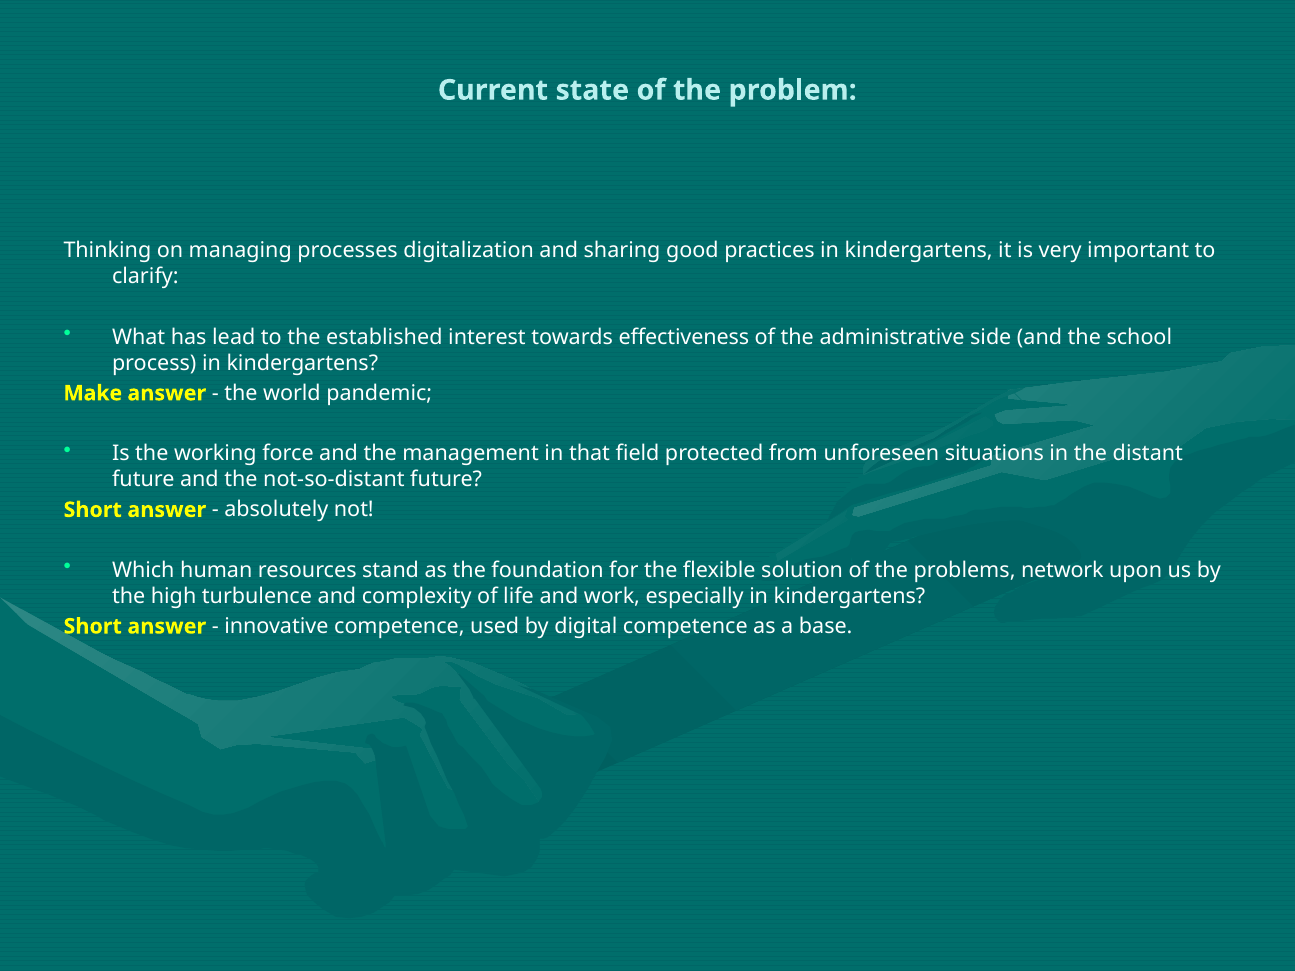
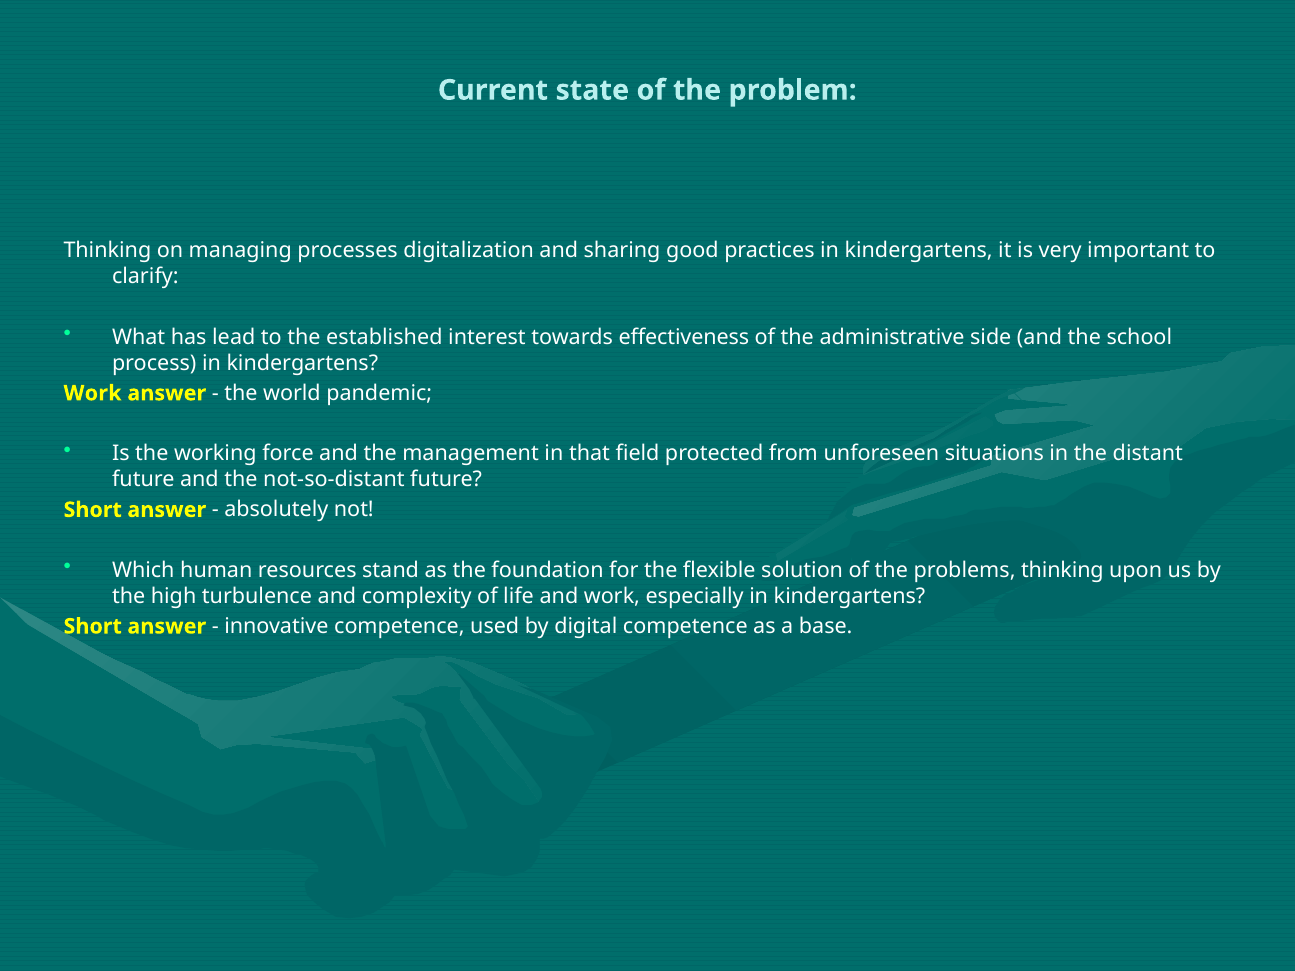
Make: Make -> Work (93, 393)
problems network: network -> thinking (1062, 570)
